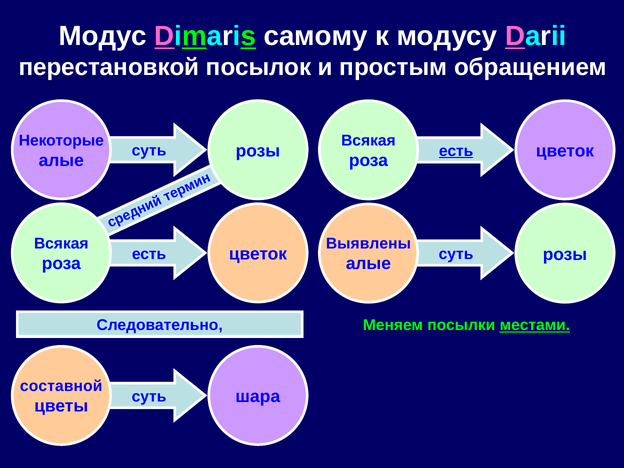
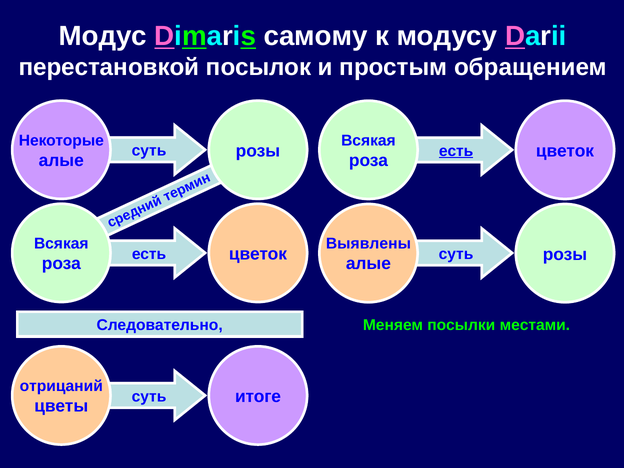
местами underline: present -> none (535, 325)
составной: составной -> отрицаний (61, 386)
шара: шара -> итоге (258, 397)
